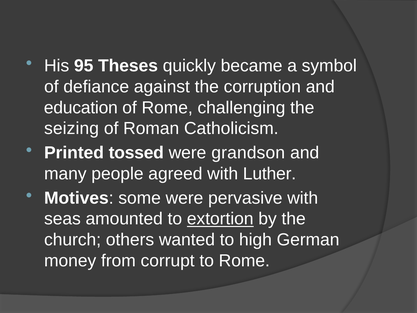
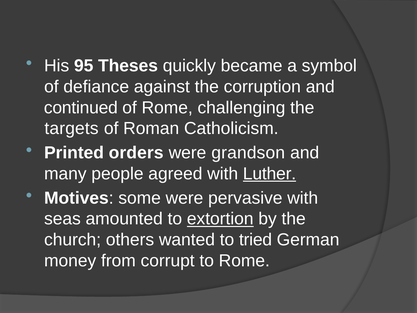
education: education -> continued (81, 108)
seizing: seizing -> targets (72, 128)
tossed: tossed -> orders (136, 153)
Luther underline: none -> present (270, 174)
high: high -> tried (256, 240)
